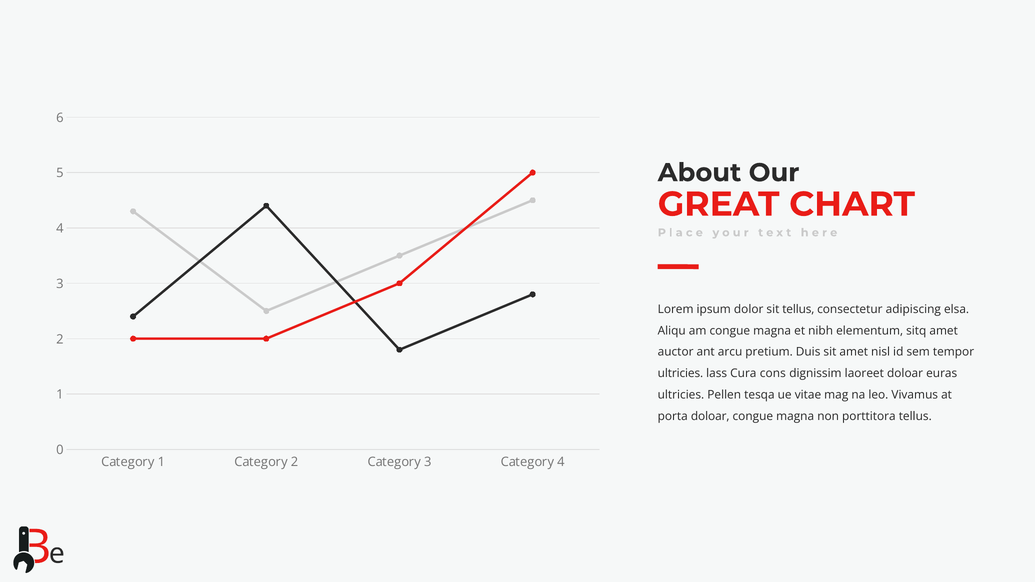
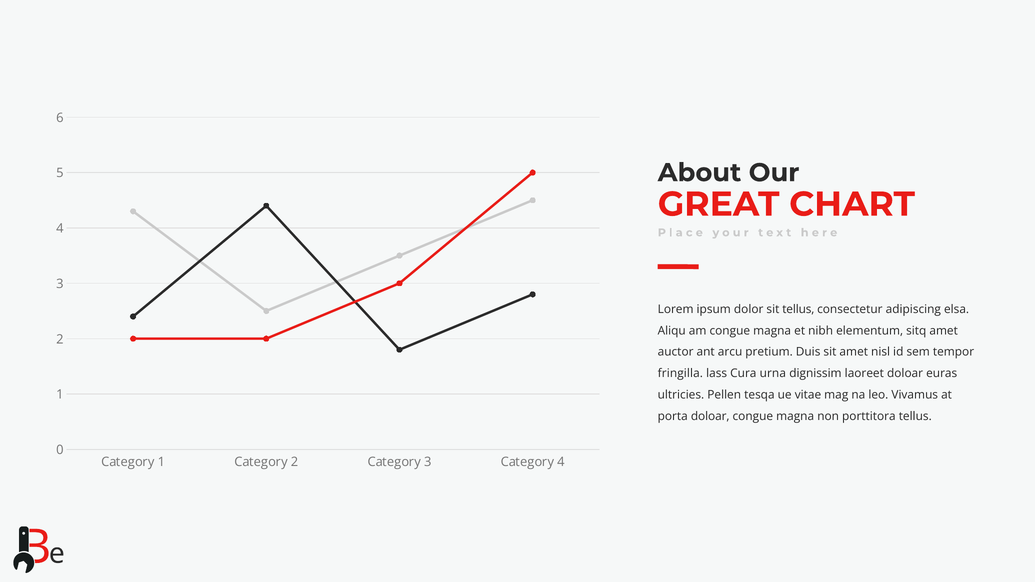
ultricies: ultricies -> fringilla (680, 374)
cons: cons -> urna (773, 374)
